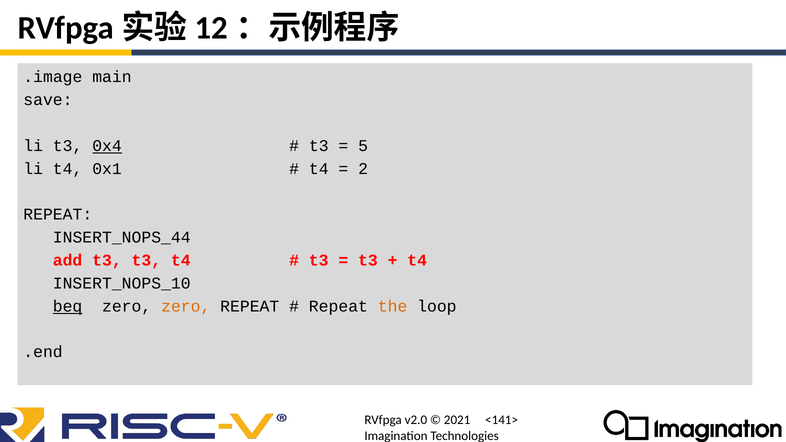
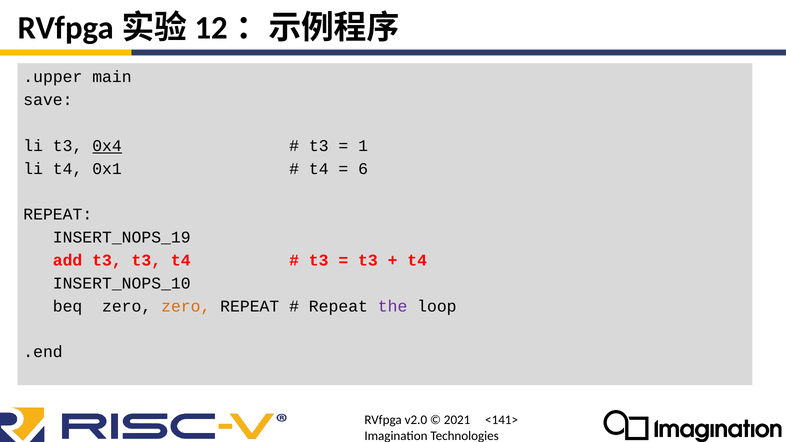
.image: .image -> .upper (53, 77)
5: 5 -> 1 (363, 146)
2: 2 -> 6 (363, 169)
INSERT_NOPS_44: INSERT_NOPS_44 -> INSERT_NOPS_19 (122, 238)
beq underline: present -> none (68, 306)
the colour: orange -> purple (393, 306)
